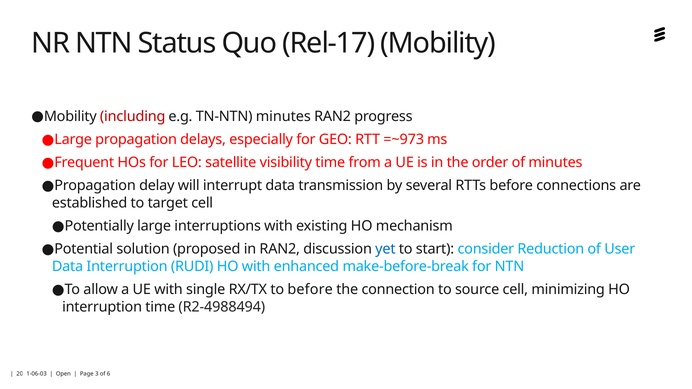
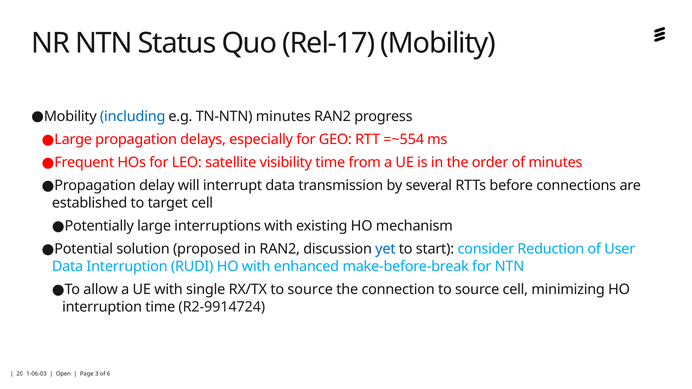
including colour: red -> blue (133, 116)
=~973: =~973 -> =~554 (404, 140)
RX/TX to before: before -> source (310, 290)
R2-4988494: R2-4988494 -> R2-9914724 (222, 307)
